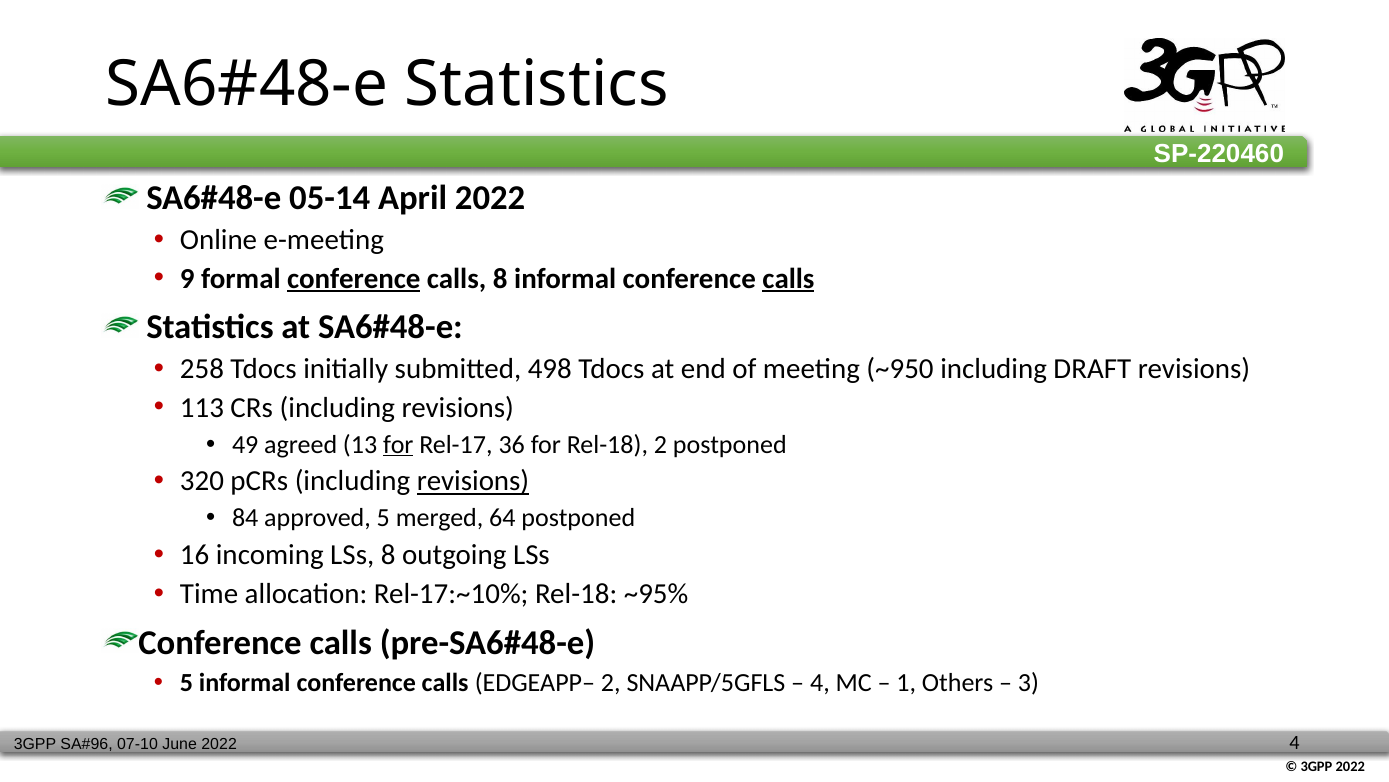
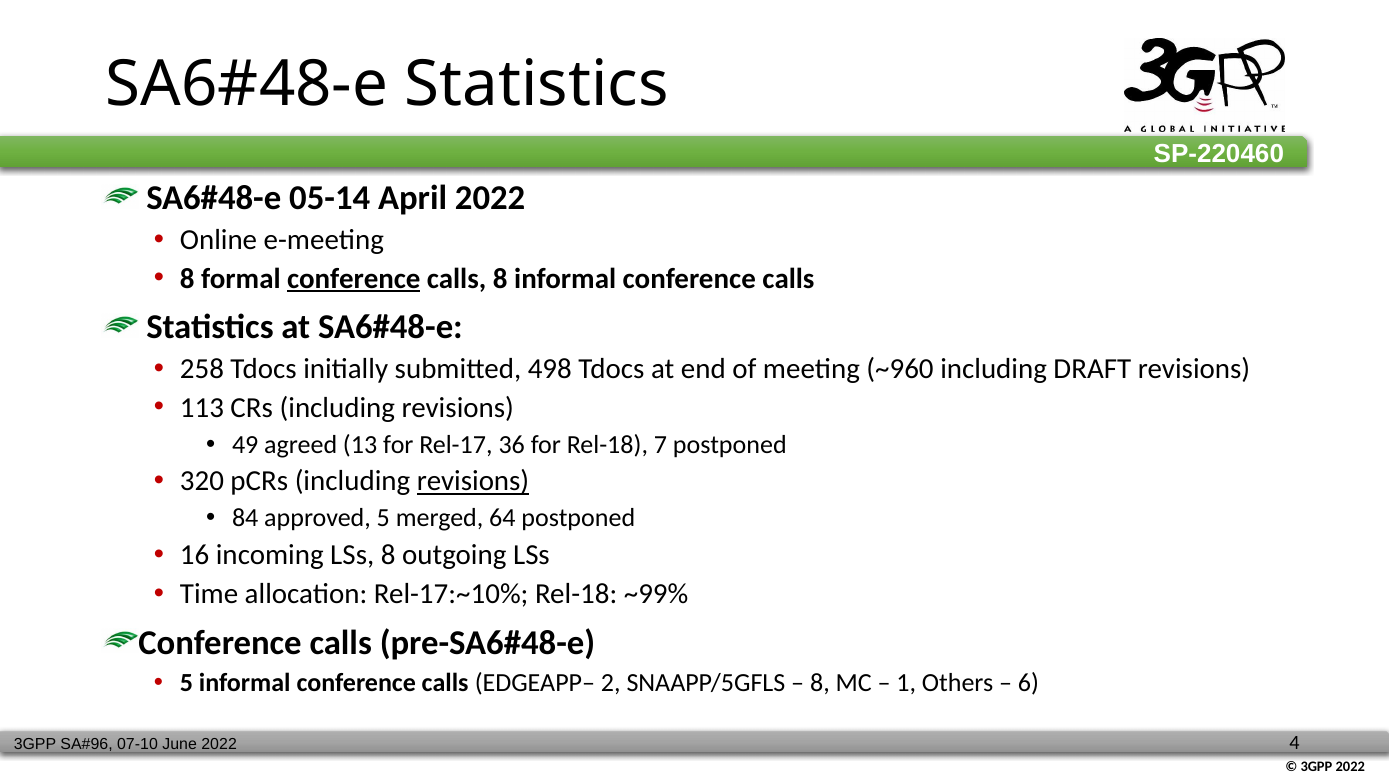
9: 9 -> 8 (187, 278)
calls underline: present -> none (788, 278)
~950: ~950 -> ~960 (900, 369)
for underline: present -> none (398, 444)
Rel-18 2: 2 -> 7 (660, 444)
~95%: ~95% -> ~99% (656, 593)
4: 4 -> 8 (820, 682)
3: 3 -> 6 (1028, 682)
